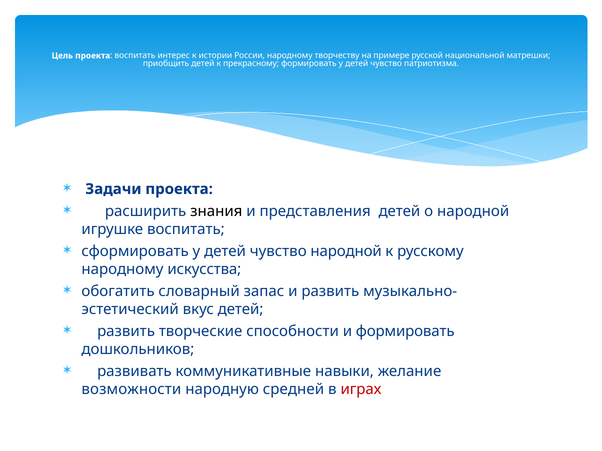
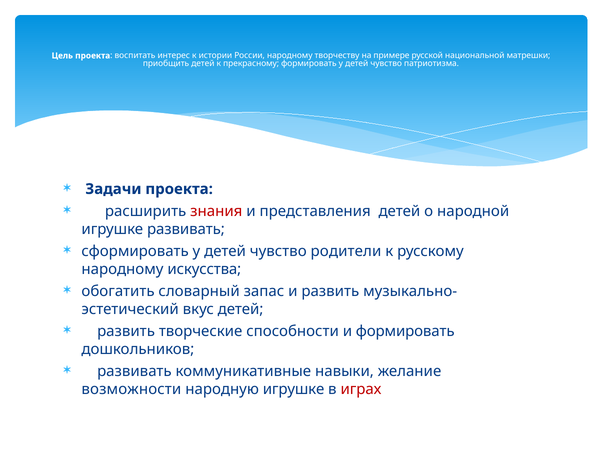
знания colour: black -> red (216, 211)
игрушке воспитать: воспитать -> развивать (186, 229)
чувство народной: народной -> родители (346, 251)
народную средней: средней -> игрушке (294, 390)
